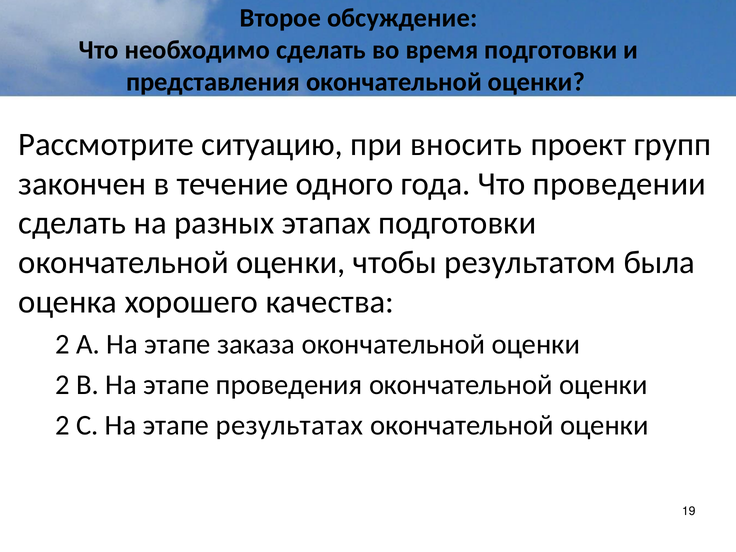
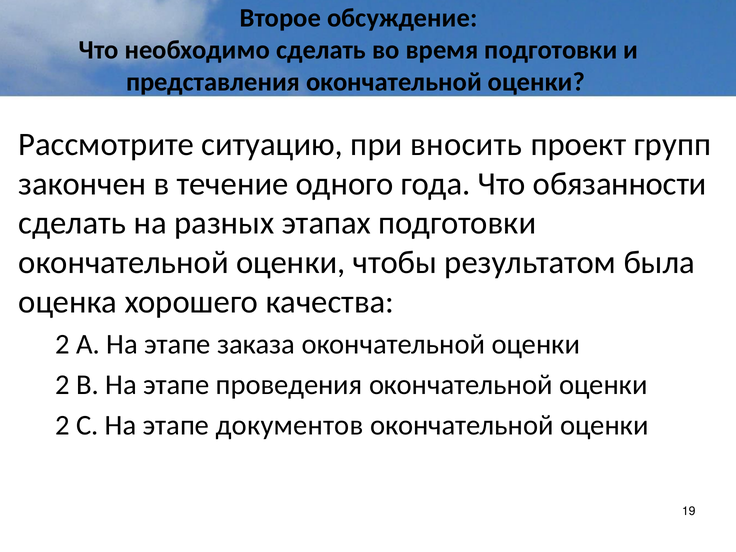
проведении: проведении -> обязанности (620, 184)
результатах: результатах -> документов (290, 425)
